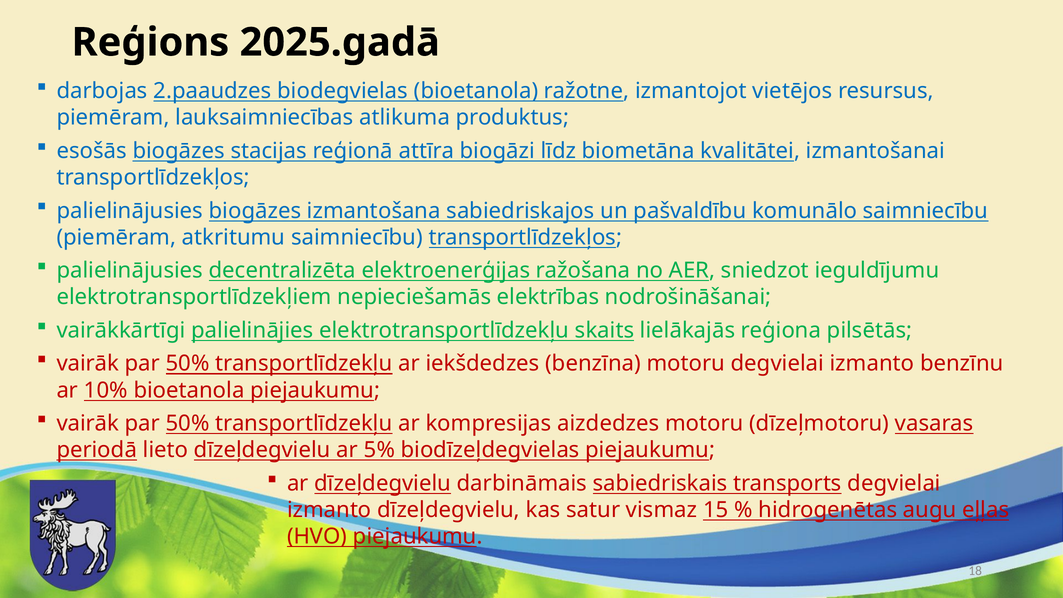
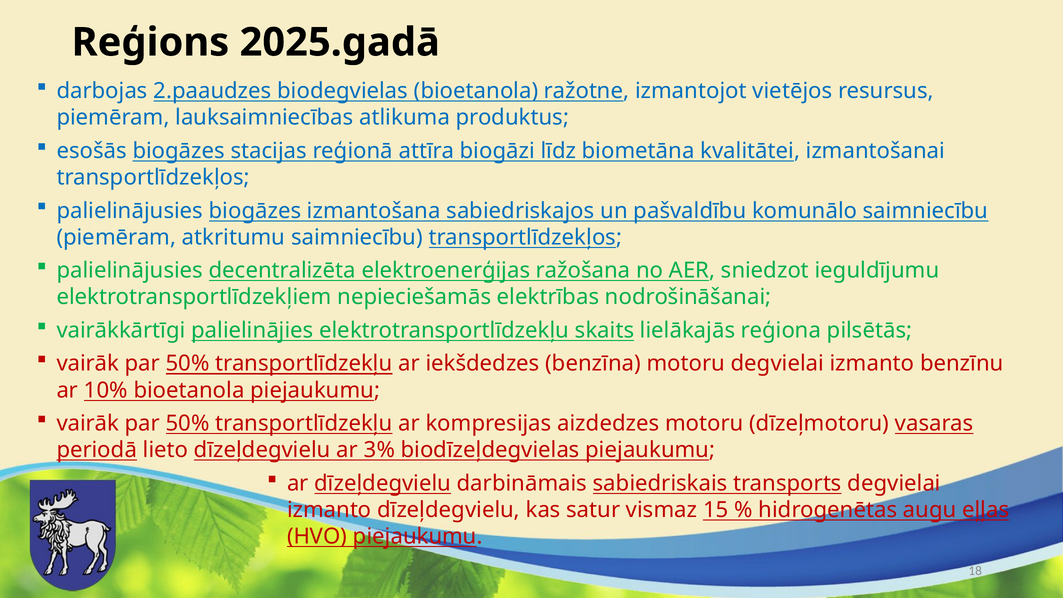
5%: 5% -> 3% (379, 450)
